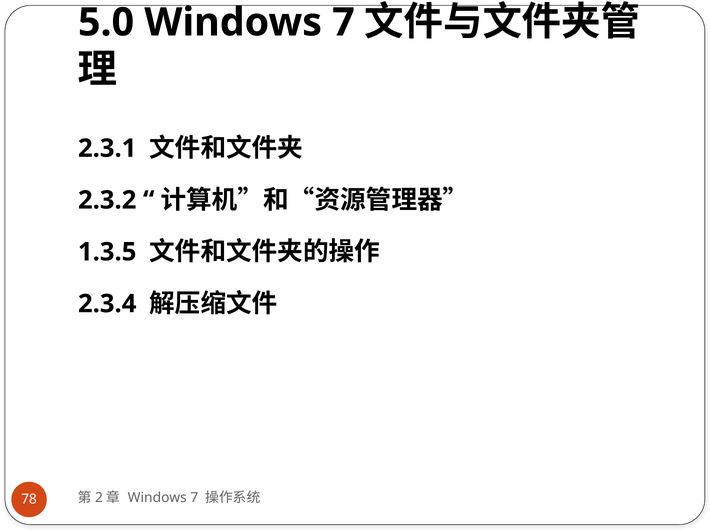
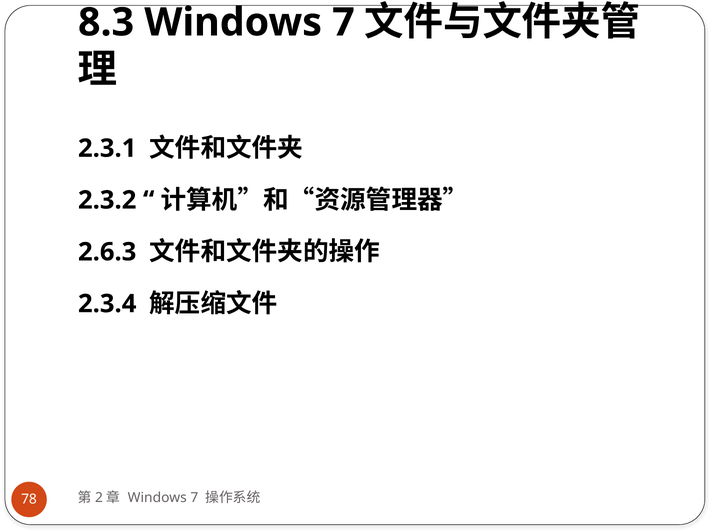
5.0: 5.0 -> 8.3 (106, 22)
1.3.5: 1.3.5 -> 2.6.3 (107, 252)
